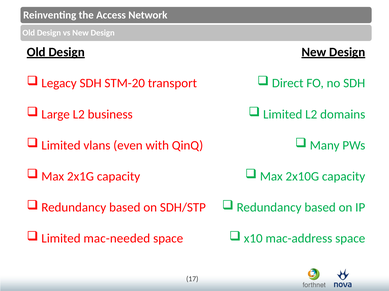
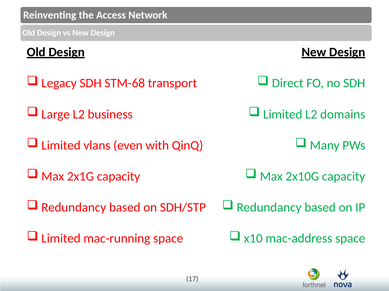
STM-20: STM-20 -> STM-68 (125, 83)
mac-needed: mac-needed -> mac-running (117, 239)
